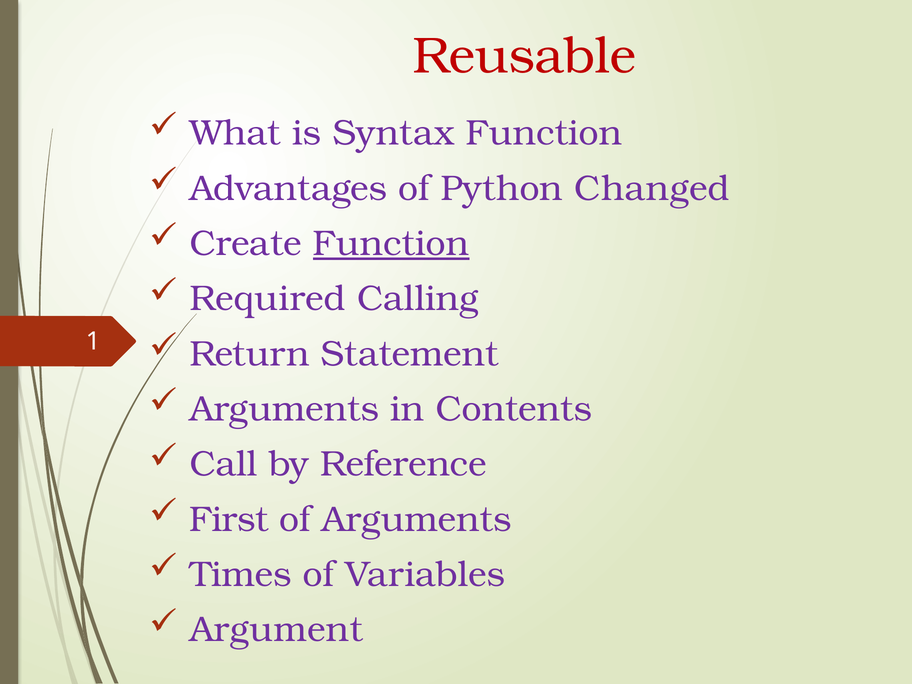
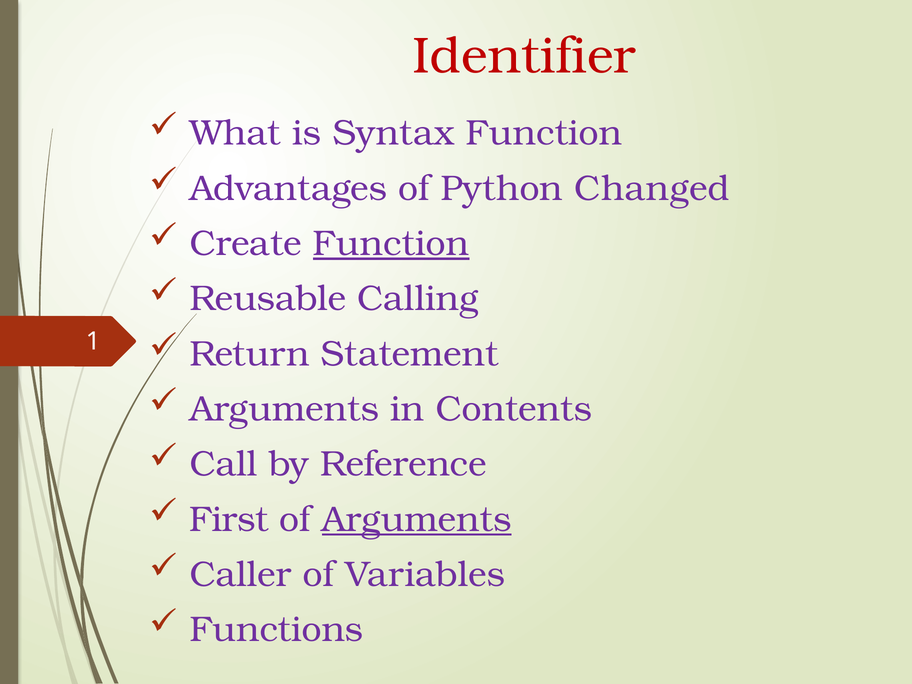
Reusable: Reusable -> Identifier (524, 56)
Required: Required -> Reusable (268, 299)
Arguments underline: none -> present (417, 519)
Times: Times -> Caller (240, 574)
Argument: Argument -> Functions (276, 630)
